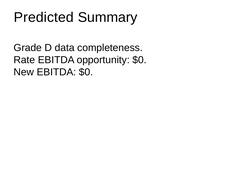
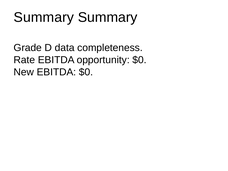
Predicted: Predicted -> Summary (44, 17)
